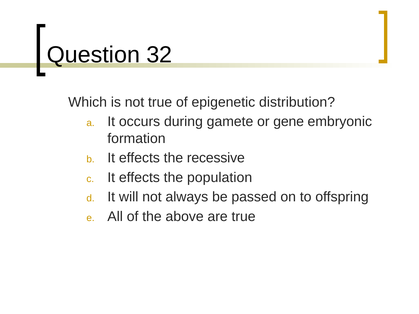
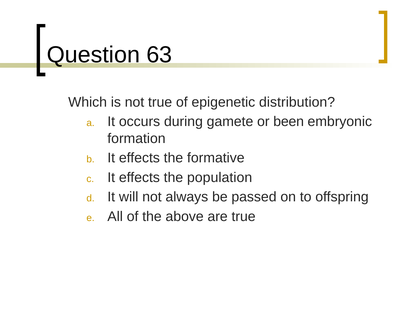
32: 32 -> 63 (159, 55)
gene: gene -> been (289, 122)
recessive: recessive -> formative (216, 158)
